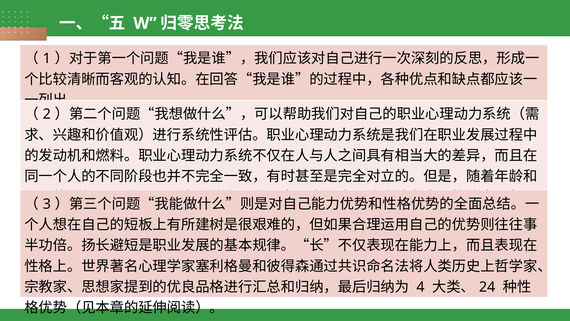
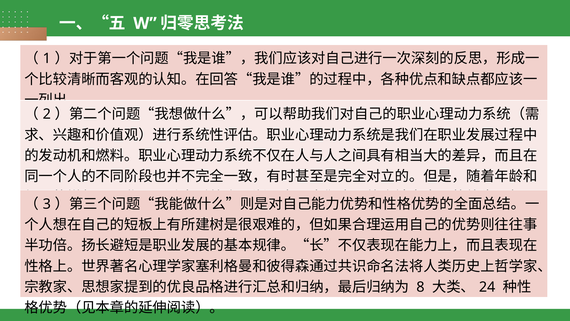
4: 4 -> 8 (420, 287)
